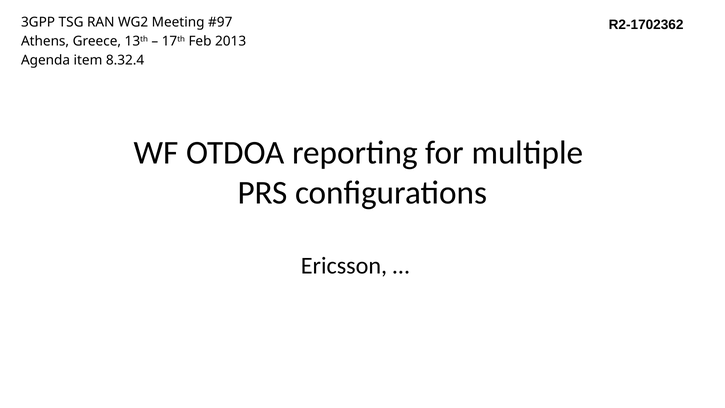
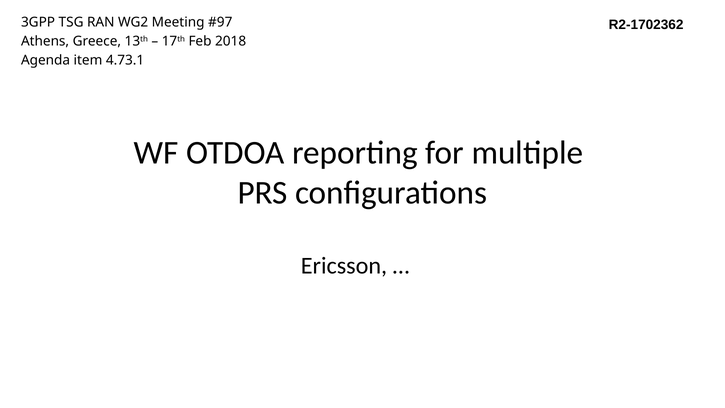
2013: 2013 -> 2018 (231, 41)
8.32.4: 8.32.4 -> 4.73.1 (125, 60)
